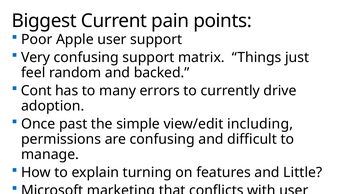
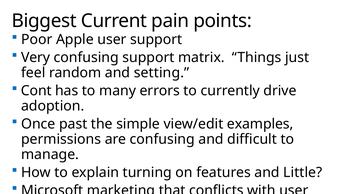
backed: backed -> setting (161, 72)
including: including -> examples (260, 124)
